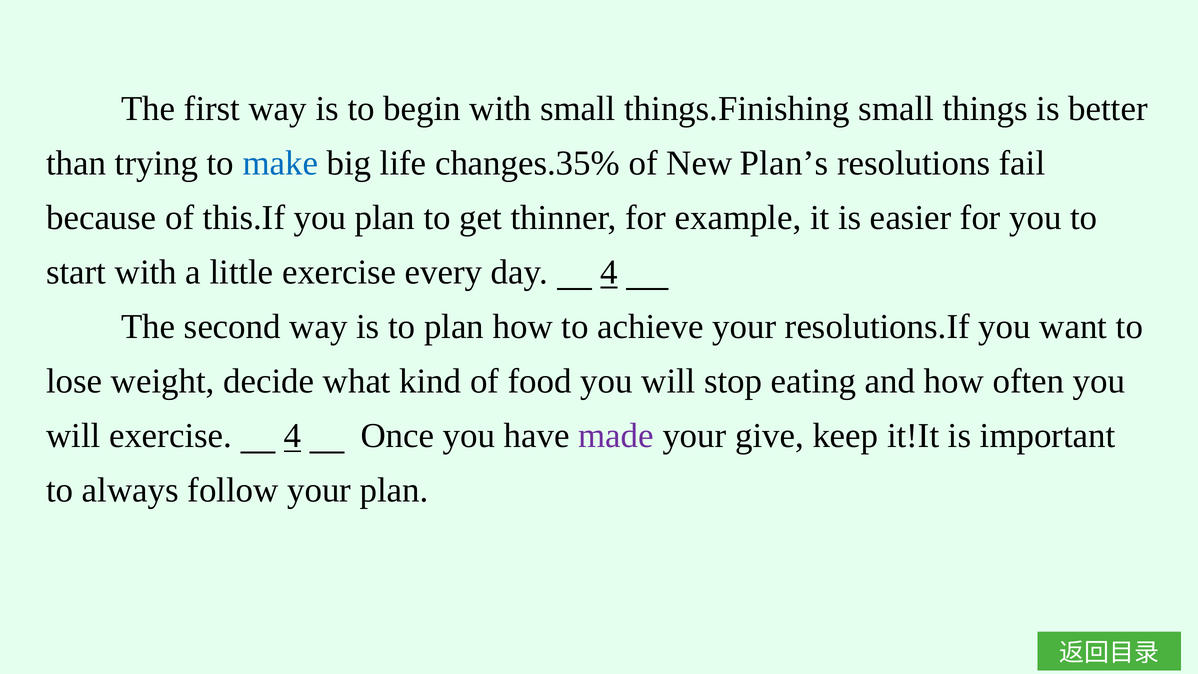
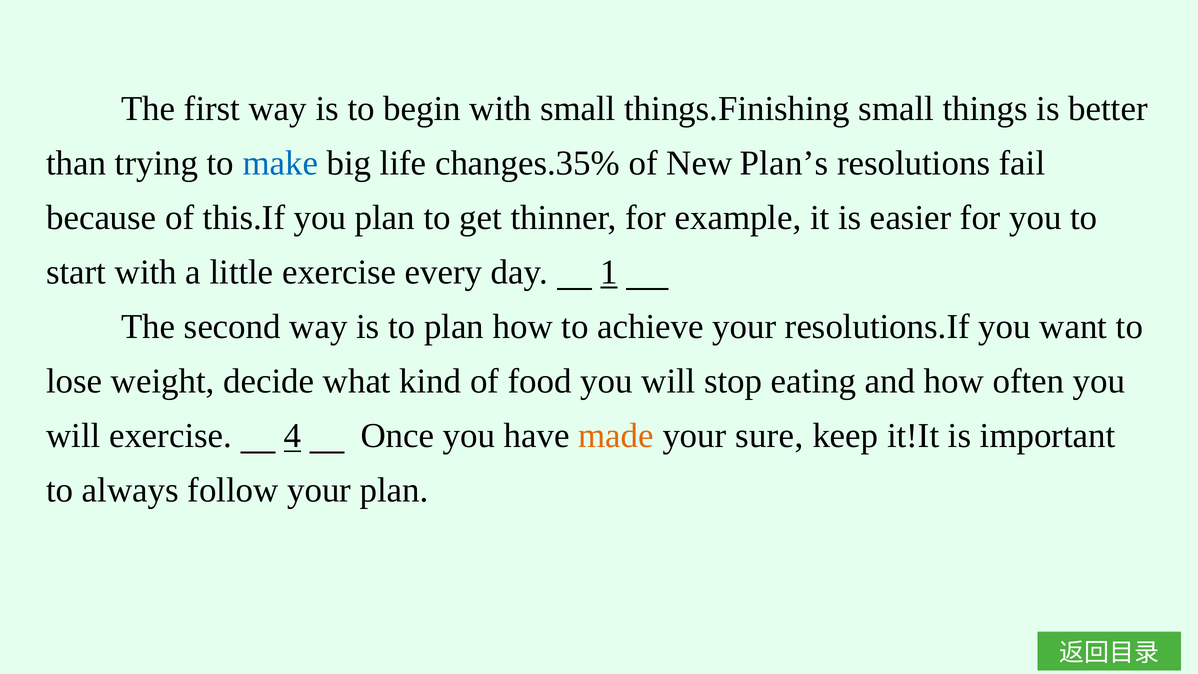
day 4: 4 -> 1 (609, 272)
made colour: purple -> orange (616, 436)
give: give -> sure (769, 436)
